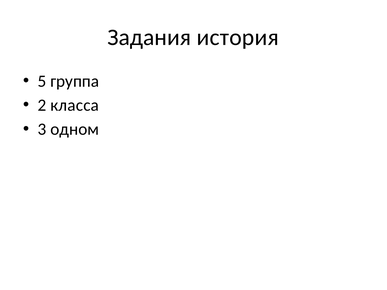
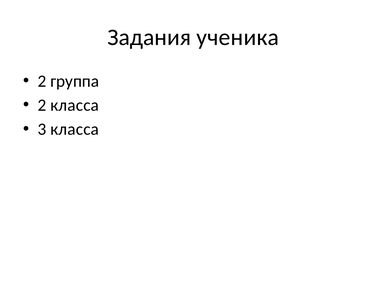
история: история -> ученика (238, 37)
5: 5 -> 2 (42, 81)
3 одном: одном -> класса (75, 129)
